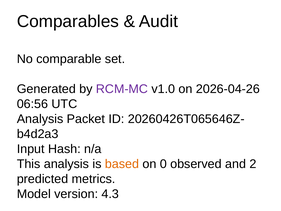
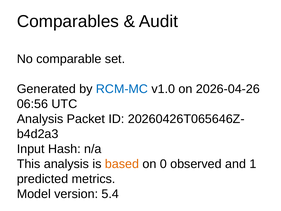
RCM-MC colour: purple -> blue (122, 89)
2: 2 -> 1 (253, 164)
4.3: 4.3 -> 5.4 (110, 194)
